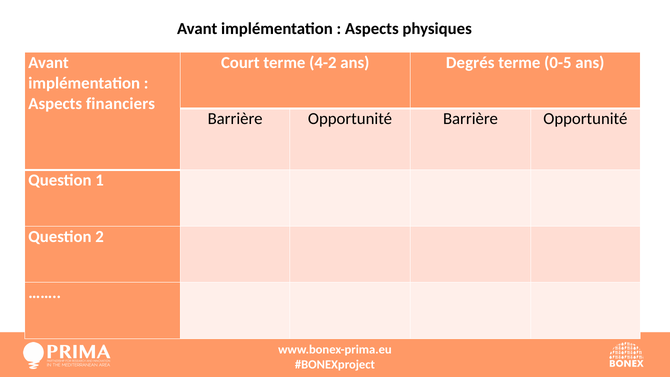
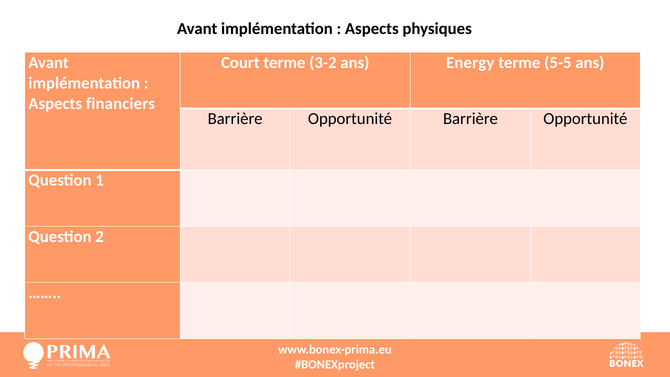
4-2: 4-2 -> 3-2 (323, 63)
Degrés: Degrés -> Energy (470, 63)
0-5: 0-5 -> 5-5 (558, 63)
